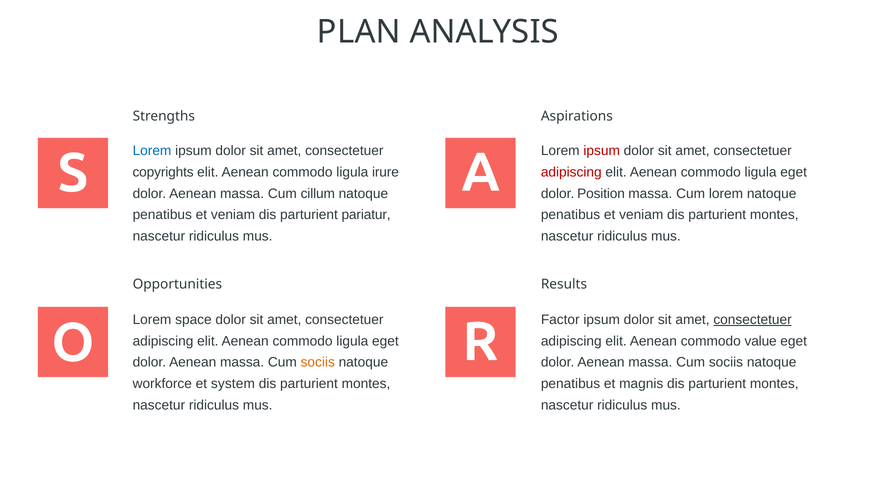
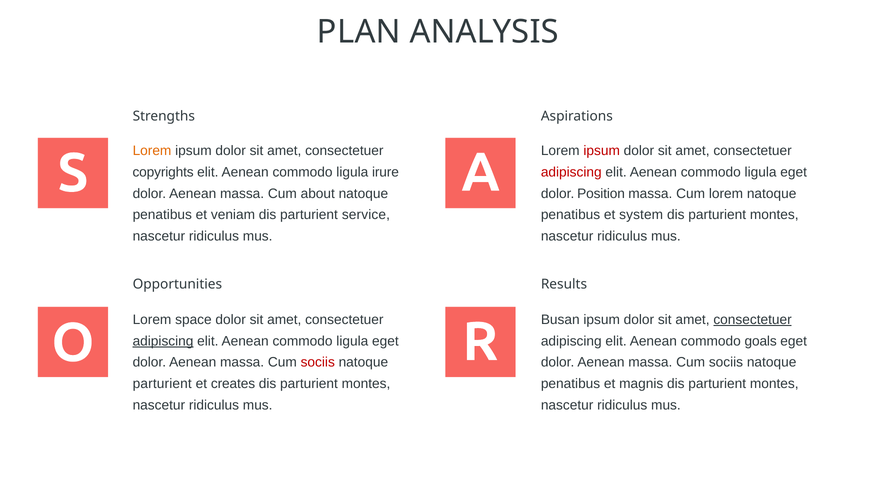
Lorem colour: blue -> orange (152, 151)
cillum: cillum -> about (318, 193)
pariatur: pariatur -> service (366, 215)
veniam: veniam -> system (641, 215)
Factor: Factor -> Busan (560, 320)
adipiscing underline: none -> present (163, 341)
value: value -> goals (761, 341)
sociis colour: orange -> red (318, 362)
workforce: workforce -> parturient (162, 384)
system: system -> creates (233, 384)
